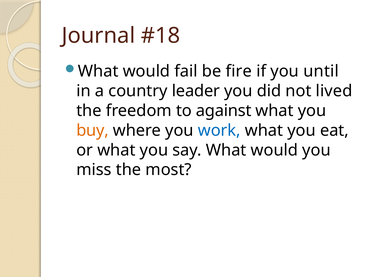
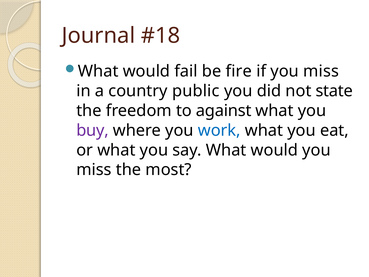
if you until: until -> miss (321, 71)
leader: leader -> public (196, 91)
lived: lived -> state (334, 91)
buy colour: orange -> purple (93, 130)
